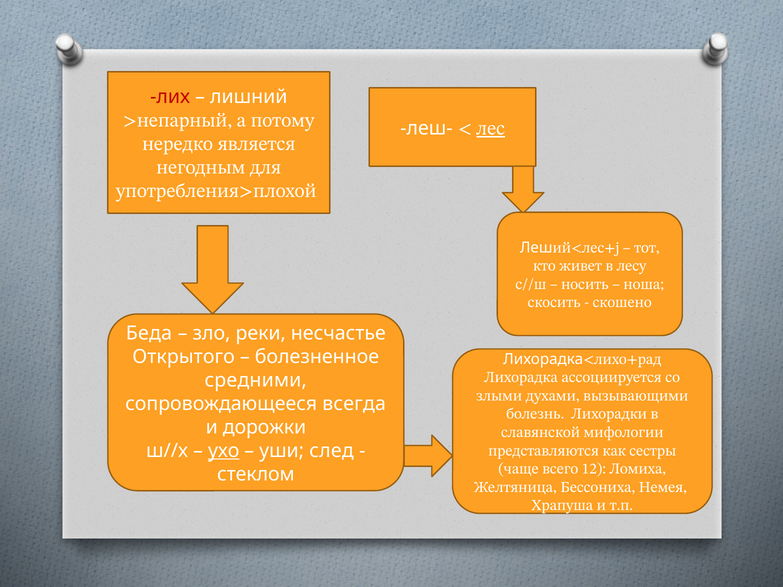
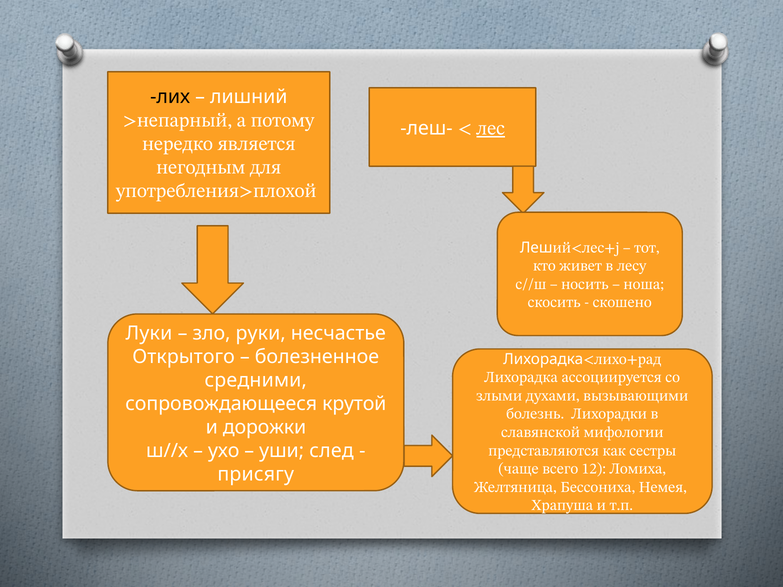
лих colour: red -> black (170, 97)
Беда: Беда -> Луки (149, 333)
реки: реки -> руки (261, 333)
всегда: всегда -> крутой (354, 404)
ухо underline: present -> none (224, 451)
стеклом: стеклом -> присягу (256, 474)
